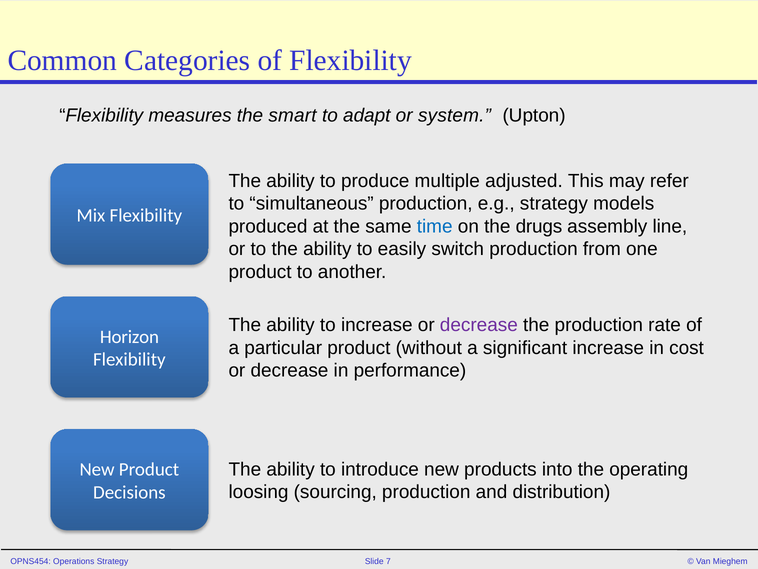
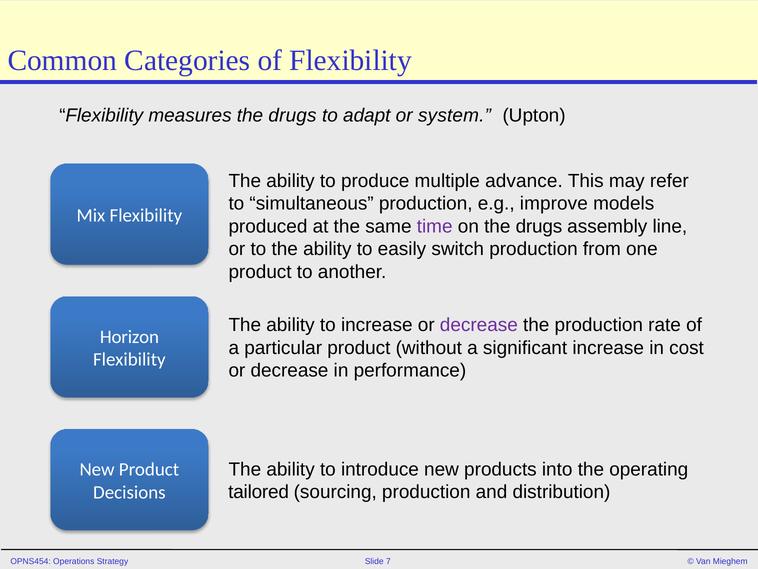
measures the smart: smart -> drugs (292, 115)
adjusted: adjusted -> advance (524, 181)
e.g strategy: strategy -> improve (554, 203)
time colour: blue -> purple (435, 226)
loosing: loosing -> tailored (259, 492)
